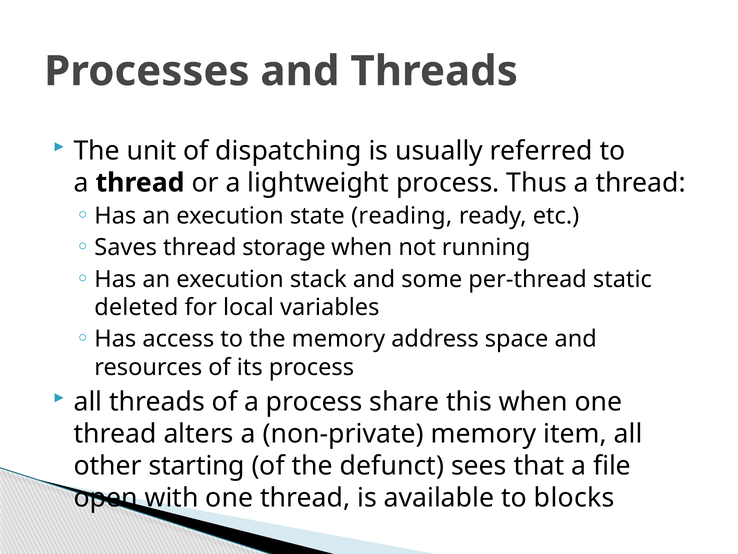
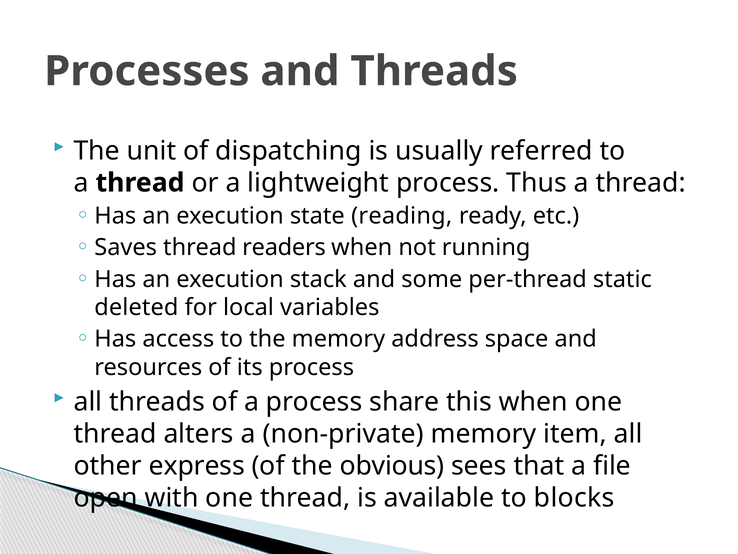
storage: storage -> readers (284, 247)
starting: starting -> express (197, 465)
defunct: defunct -> obvious (392, 465)
